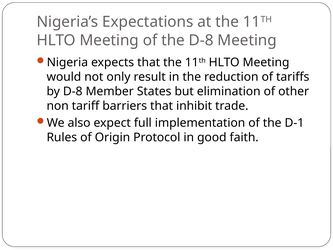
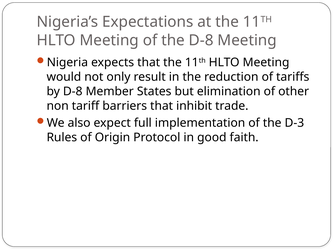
D-1: D-1 -> D-3 (294, 123)
